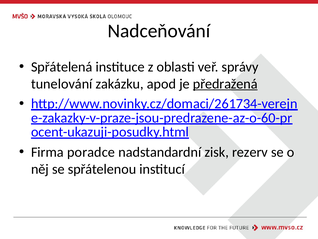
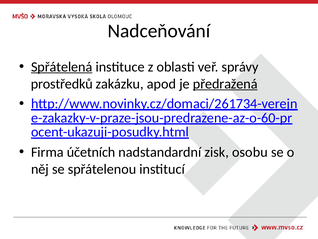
Spřátelená underline: none -> present (62, 67)
tunelování: tunelování -> prostředků (62, 84)
poradce: poradce -> účetních (91, 152)
rezerv: rezerv -> osobu (250, 152)
